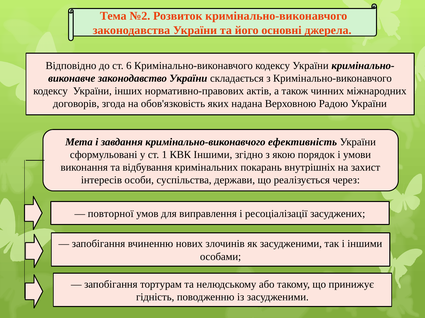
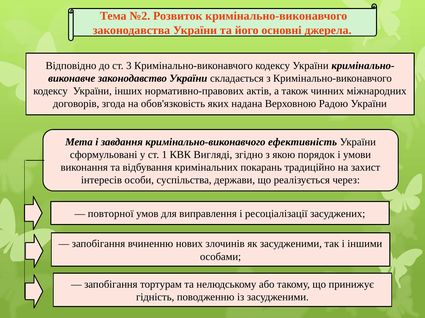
6: 6 -> 3 (129, 66)
КВК Іншими: Іншими -> Вигляді (213, 155)
внутрішніх: внутрішніх -> традиційно (310, 168)
